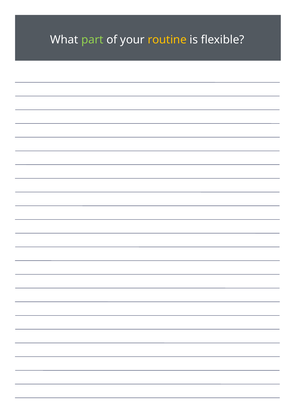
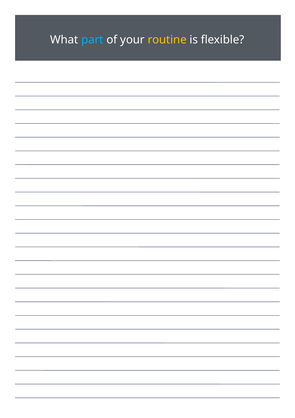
part colour: light green -> light blue (92, 40)
